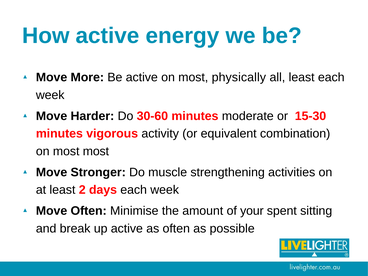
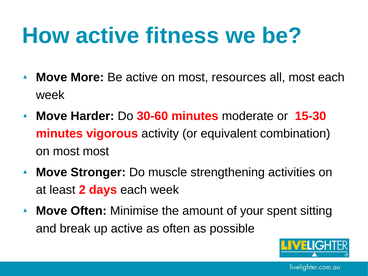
energy: energy -> fitness (182, 36)
physically: physically -> resources (239, 77)
all least: least -> most (302, 77)
